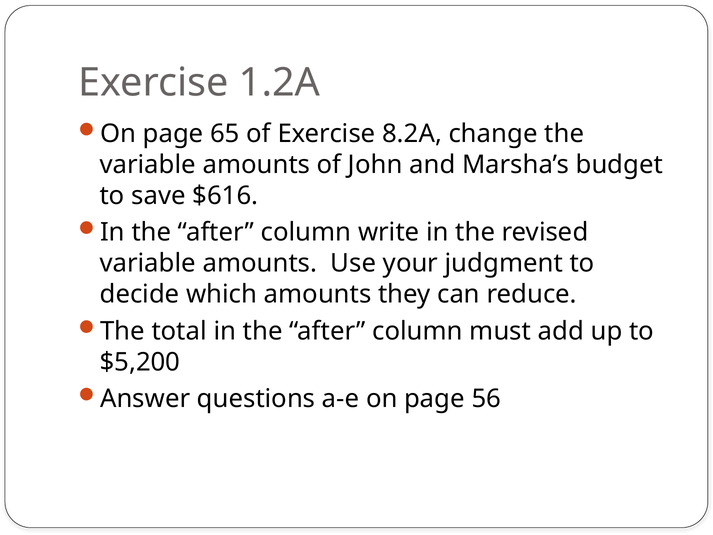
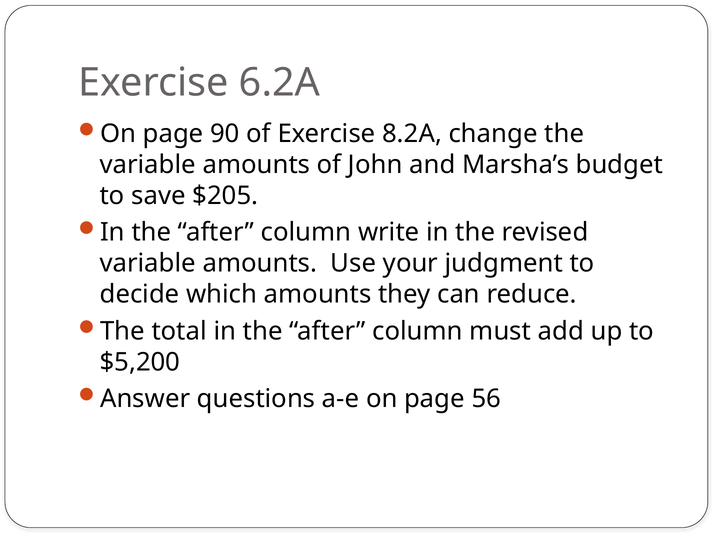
1.2A: 1.2A -> 6.2A (280, 82)
65: 65 -> 90 (225, 134)
$616: $616 -> $205 (225, 196)
